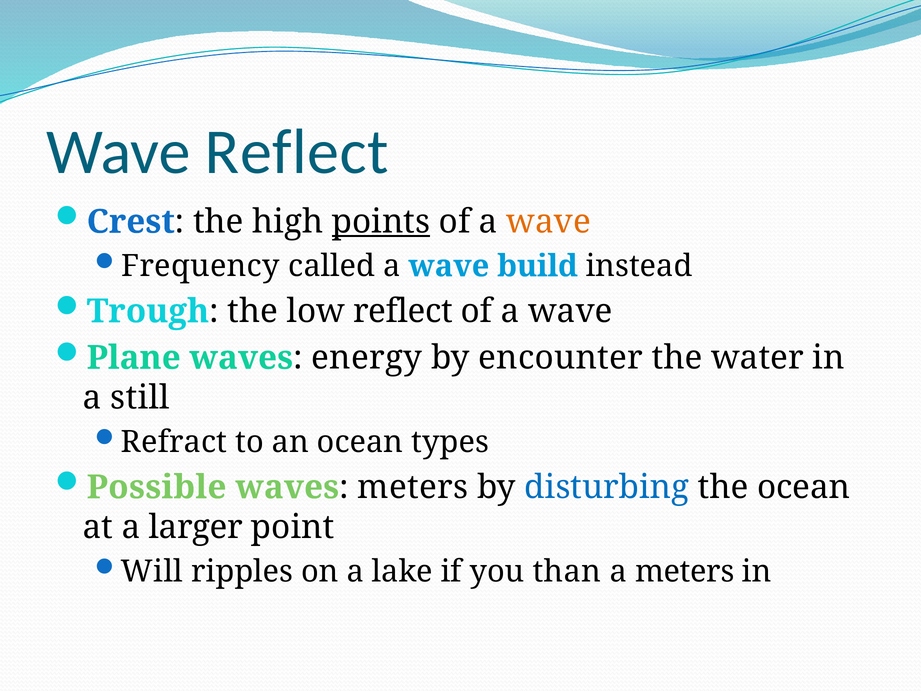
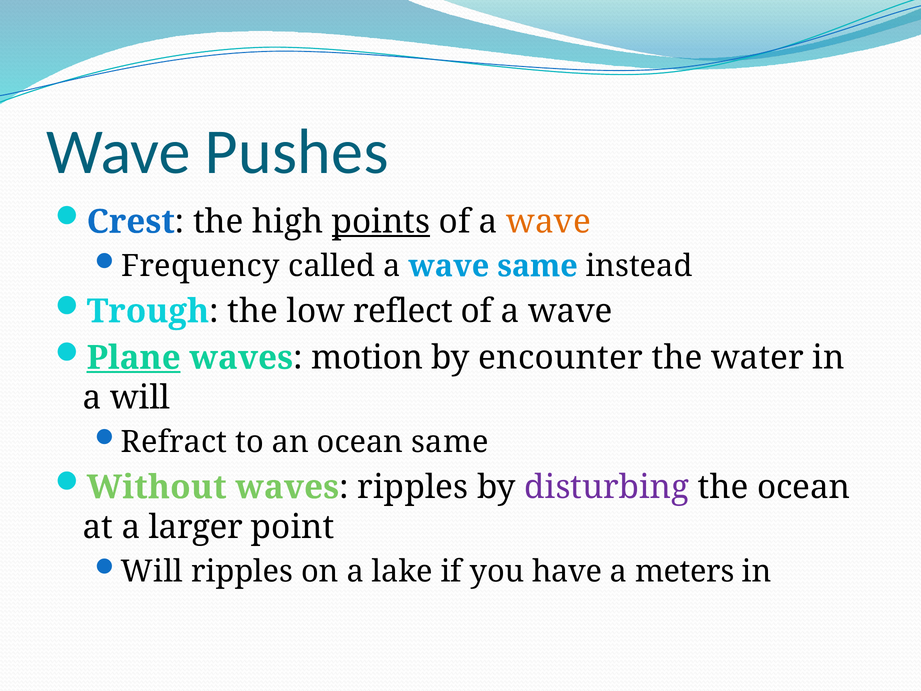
Wave Reflect: Reflect -> Pushes (297, 152)
wave build: build -> same (537, 266)
Plane underline: none -> present (134, 358)
energy: energy -> motion (367, 358)
a still: still -> will (140, 398)
ocean types: types -> same (450, 442)
Possible: Possible -> Without (157, 487)
waves meters: meters -> ripples (413, 487)
disturbing colour: blue -> purple (607, 487)
than: than -> have (567, 571)
